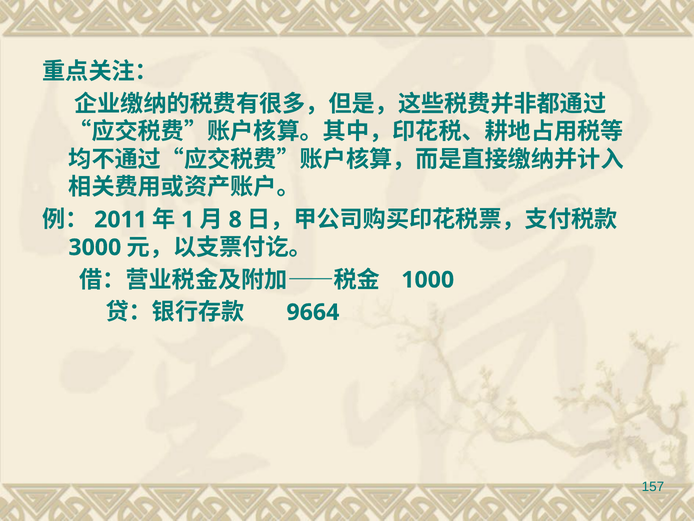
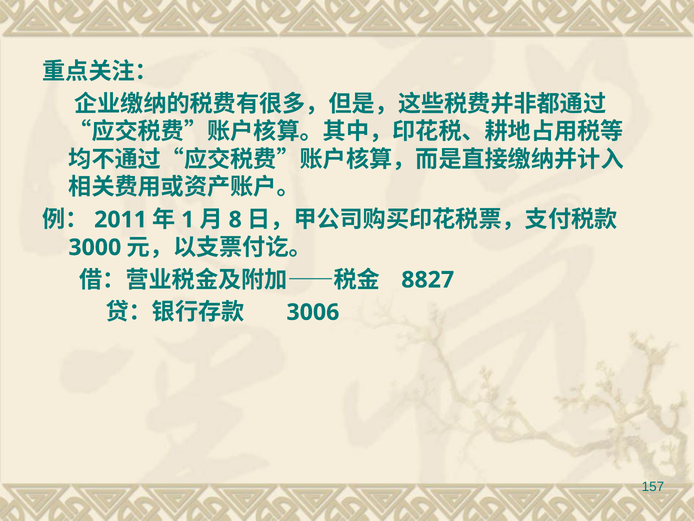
1000: 1000 -> 8827 (428, 280)
9664: 9664 -> 3006 (313, 312)
